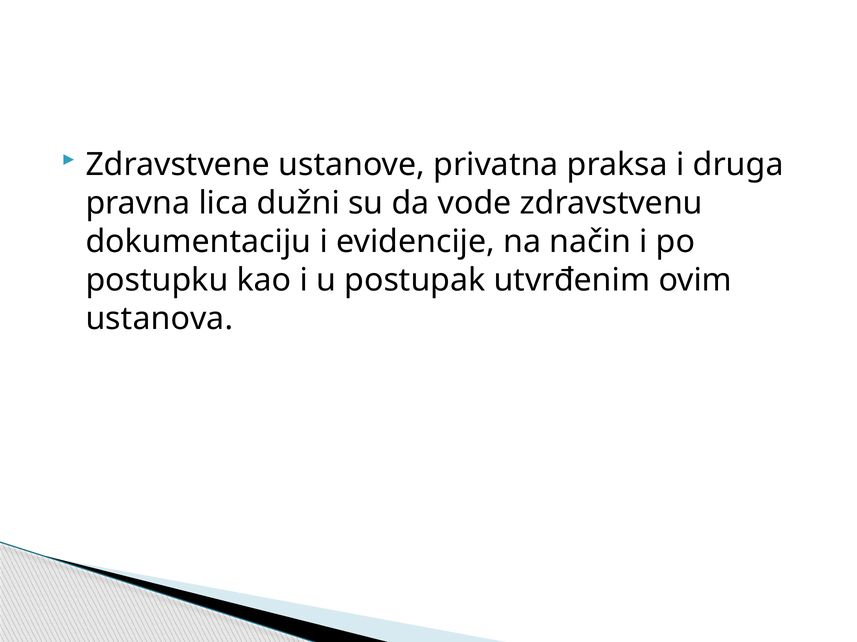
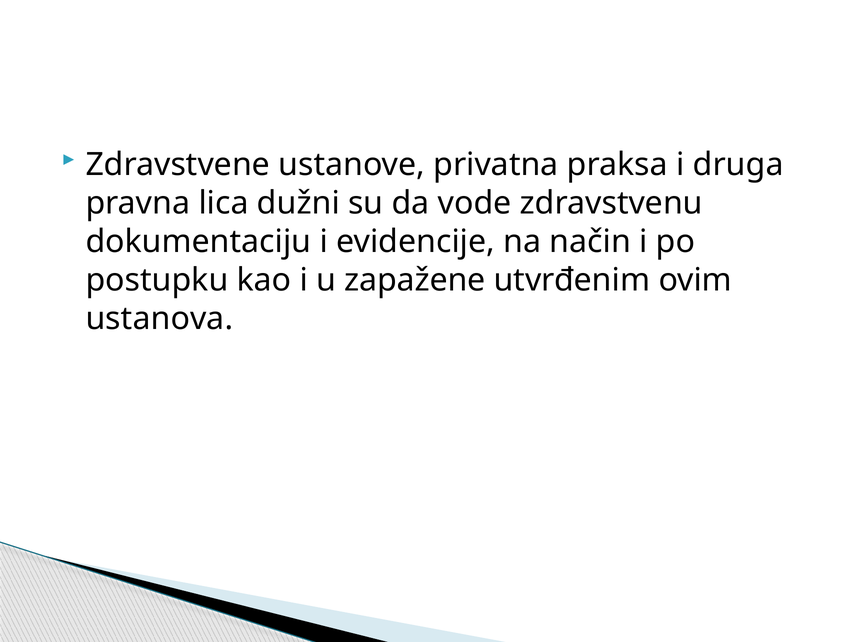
postupak: postupak -> zapažene (415, 280)
